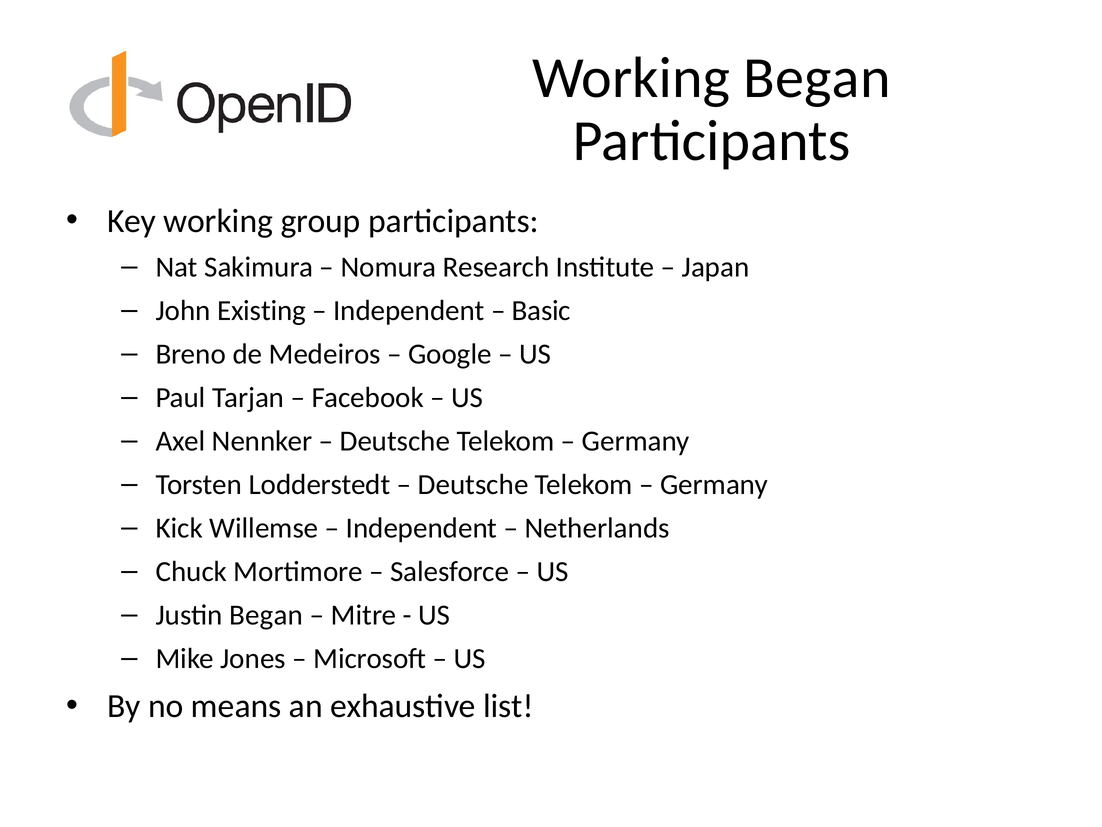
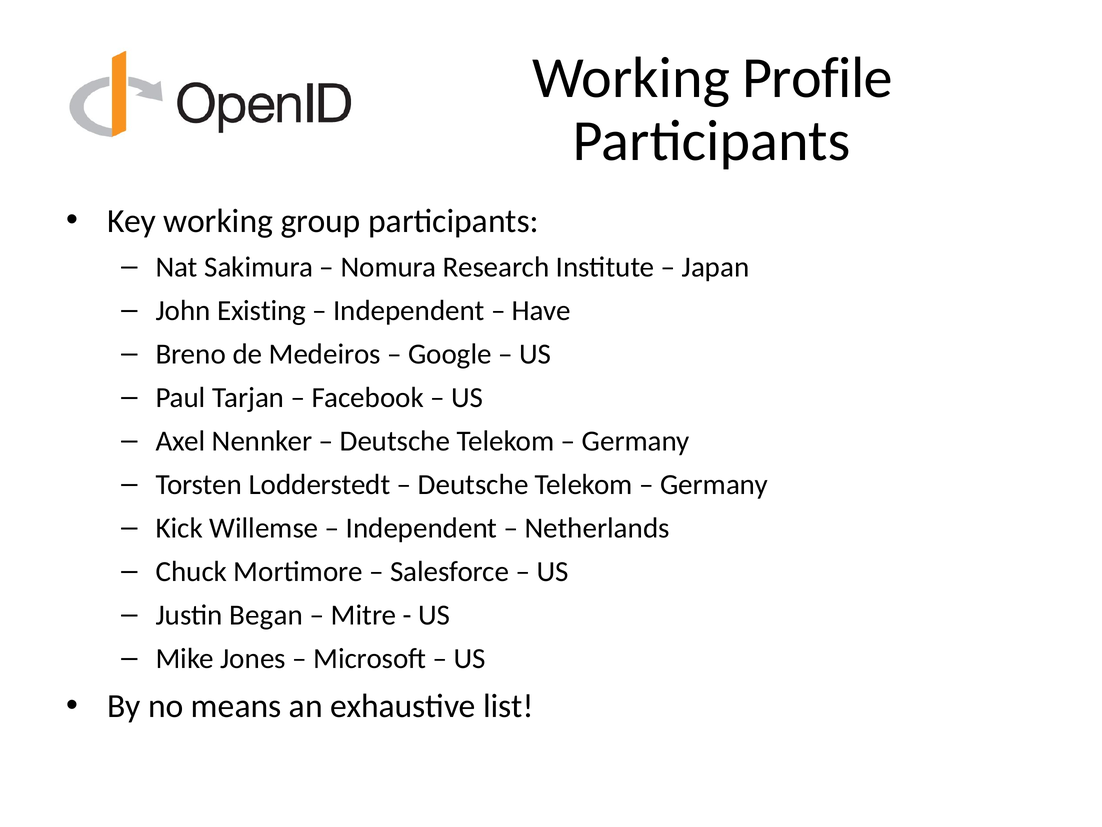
Working Began: Began -> Profile (817, 78)
Basic: Basic -> Have (541, 310)
